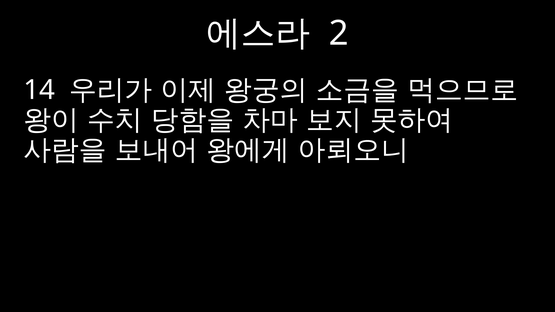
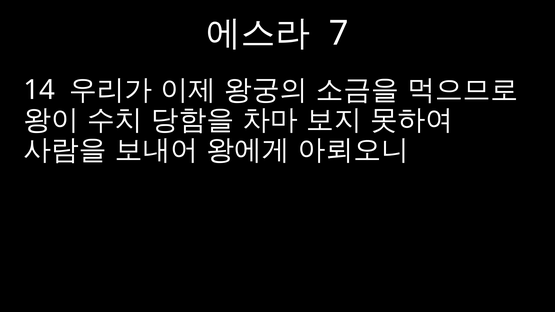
2: 2 -> 7 (339, 33)
